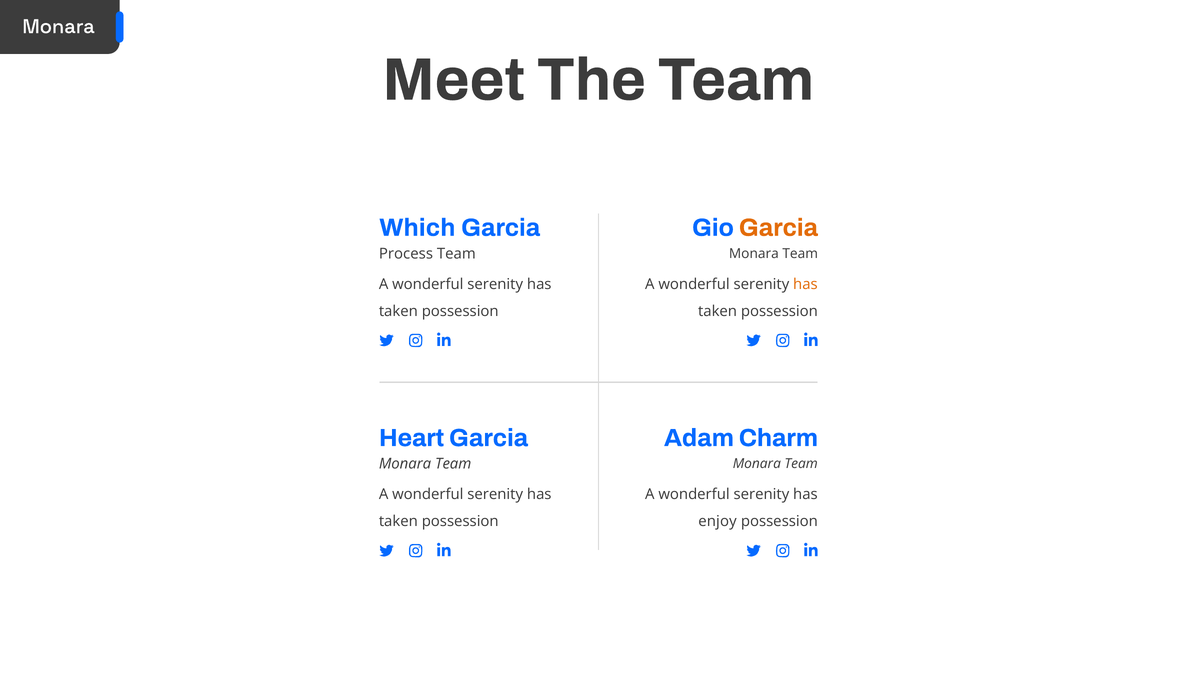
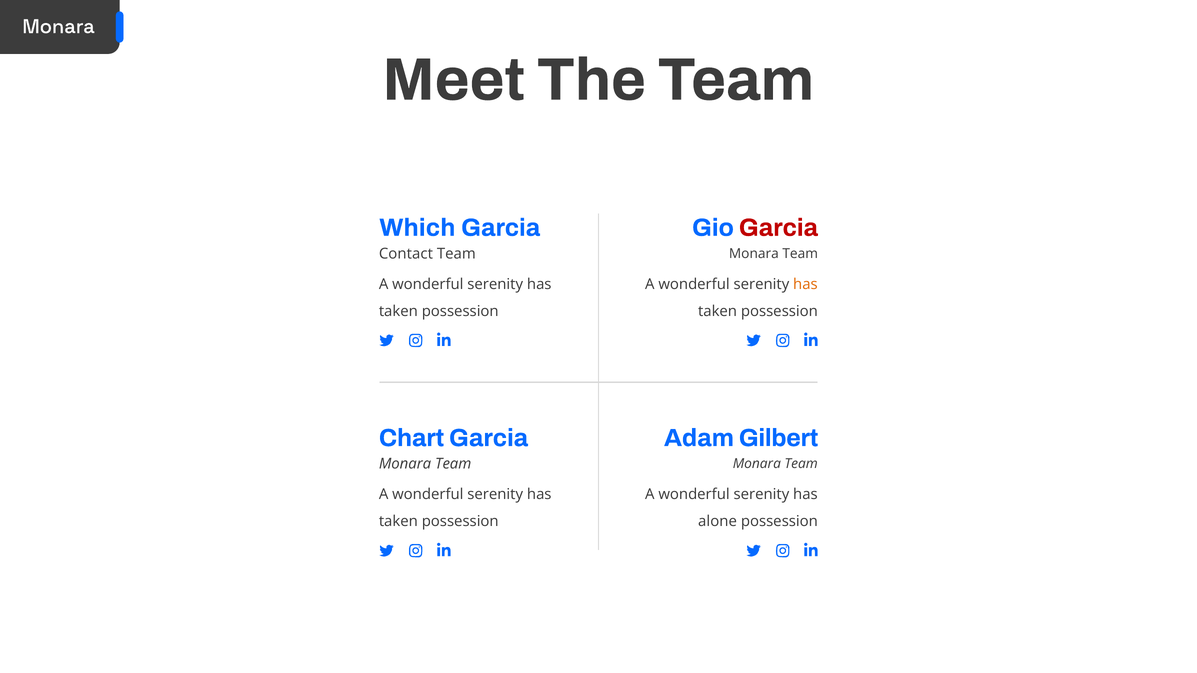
Garcia colour: orange -> red (778, 228)
Process: Process -> Contact (406, 254)
Heart: Heart -> Chart (412, 438)
Charm: Charm -> Gilbert (778, 438)
enjoy: enjoy -> alone (718, 522)
